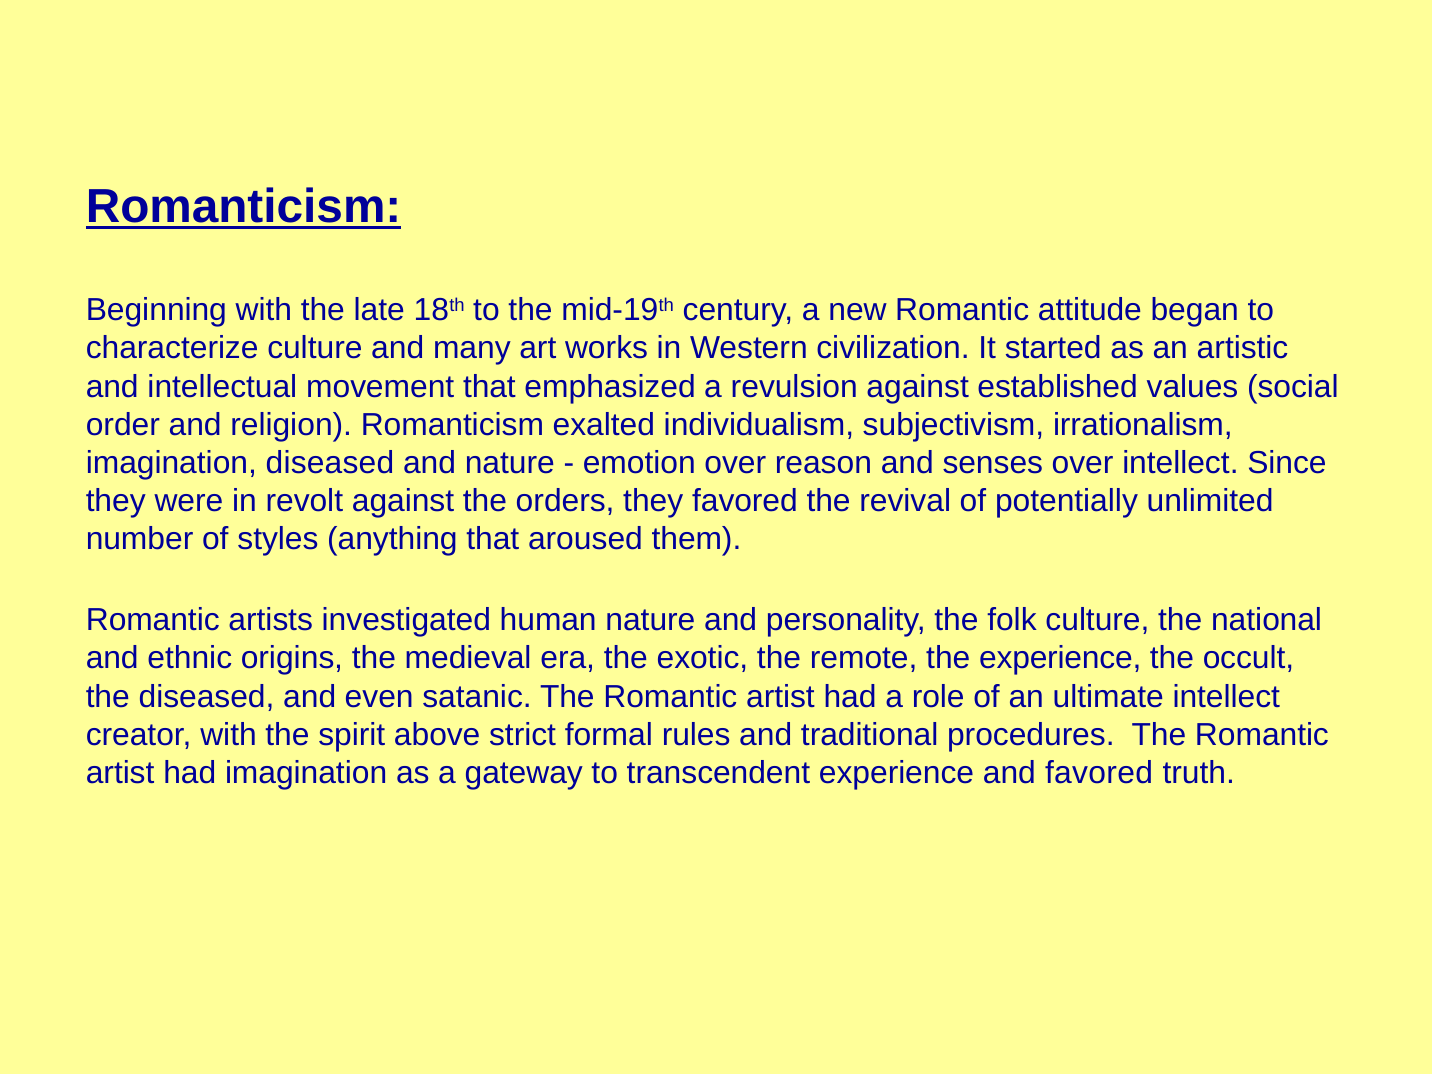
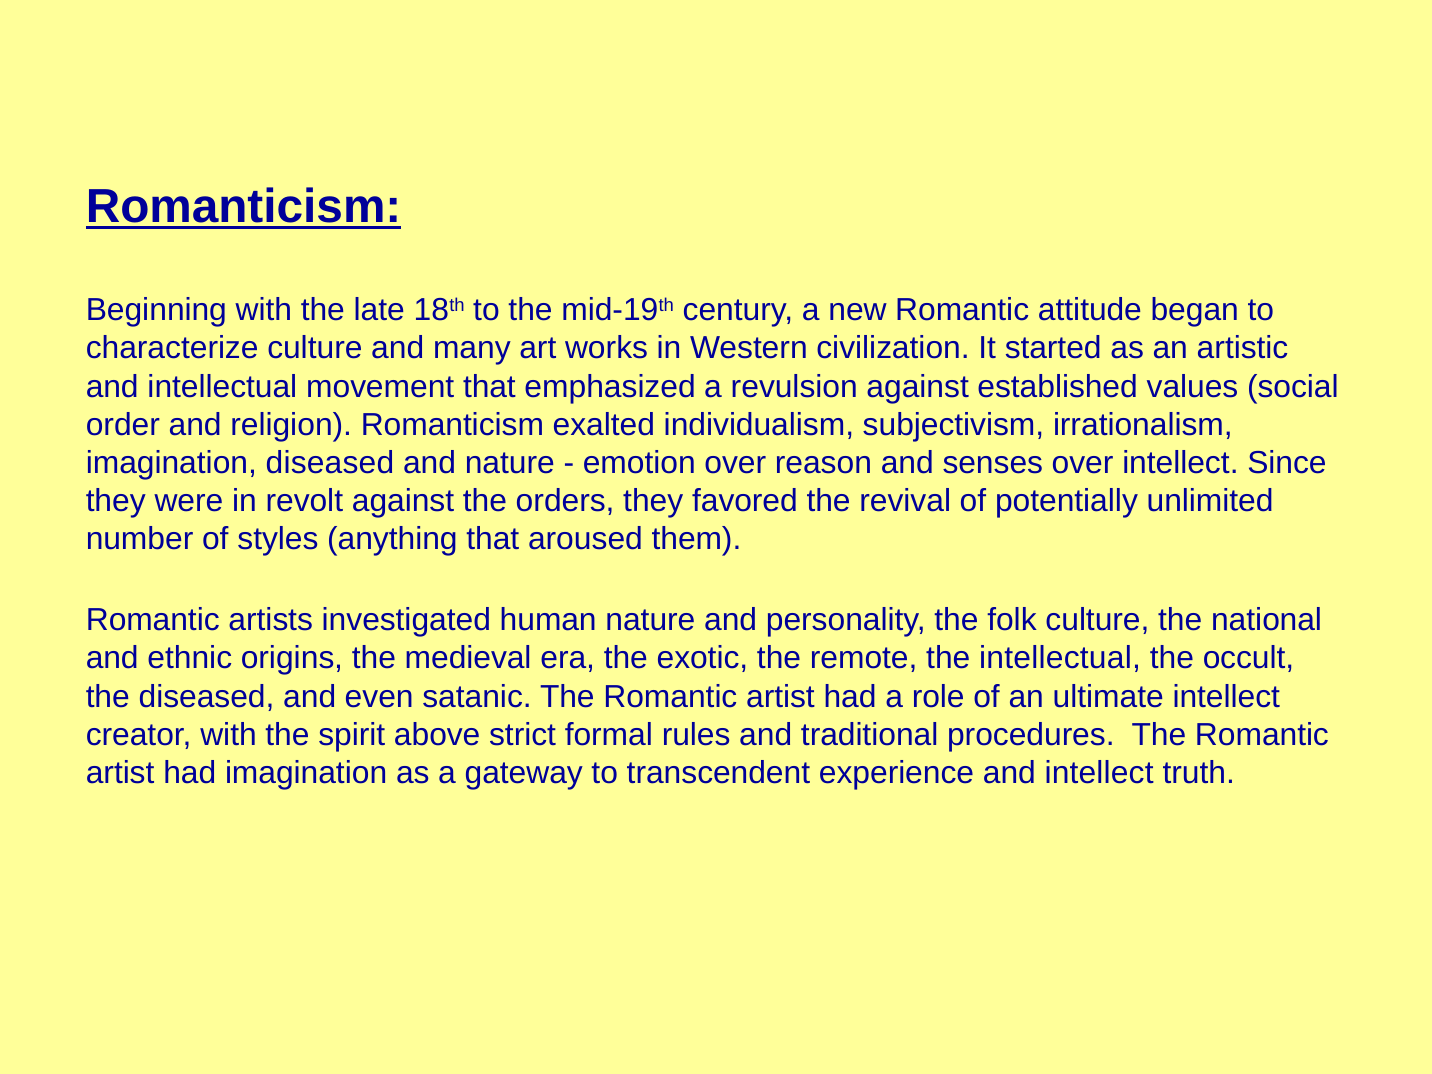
the experience: experience -> intellectual (1060, 658)
and favored: favored -> intellect (1099, 773)
